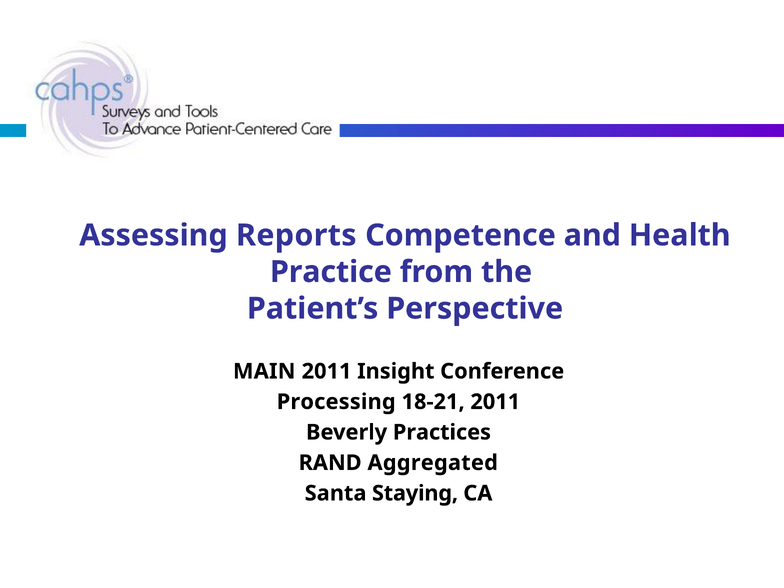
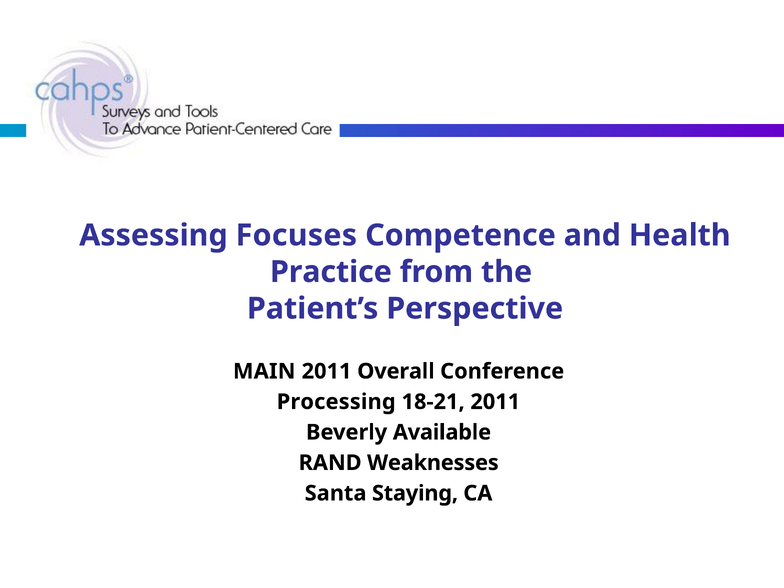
Reports: Reports -> Focuses (296, 235)
Insight: Insight -> Overall (396, 371)
Practices: Practices -> Available (442, 432)
Aggregated: Aggregated -> Weaknesses (433, 463)
